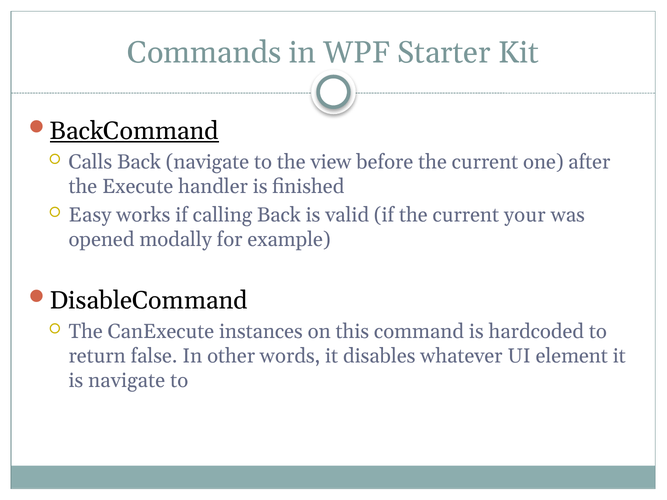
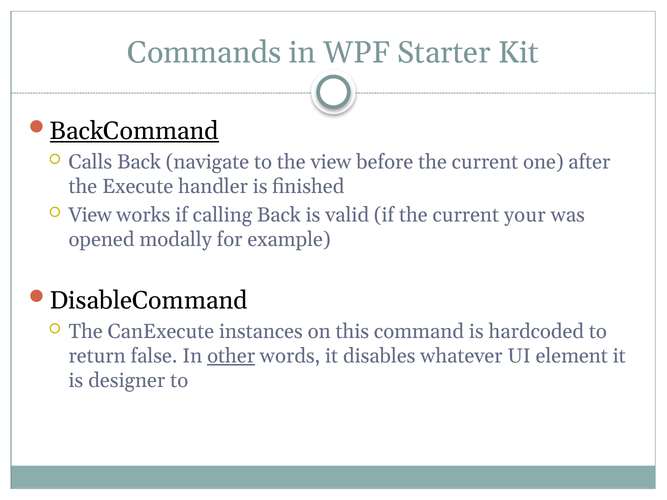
Easy: Easy -> View (90, 215)
other underline: none -> present (231, 356)
is navigate: navigate -> designer (127, 381)
